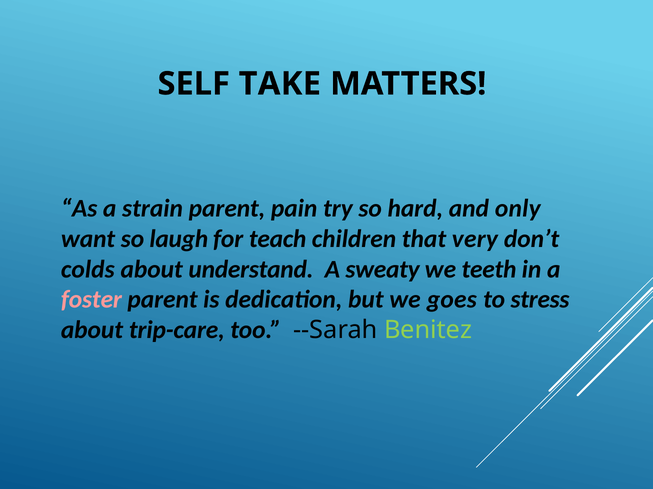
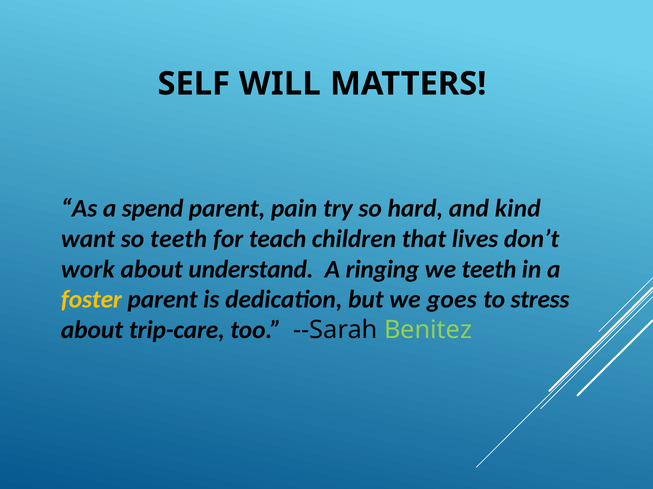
TAKE: TAKE -> WILL (280, 84)
strain: strain -> spend (153, 209)
only: only -> kind (518, 209)
so laugh: laugh -> teeth (179, 239)
very: very -> lives (475, 239)
colds: colds -> work (88, 270)
sweaty: sweaty -> ringing (382, 270)
foster colour: pink -> yellow (91, 300)
